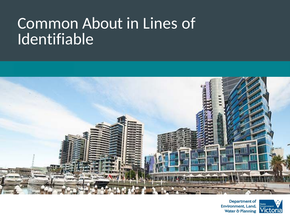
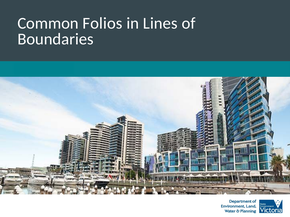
About: About -> Folios (102, 23)
Identifiable: Identifiable -> Boundaries (55, 39)
